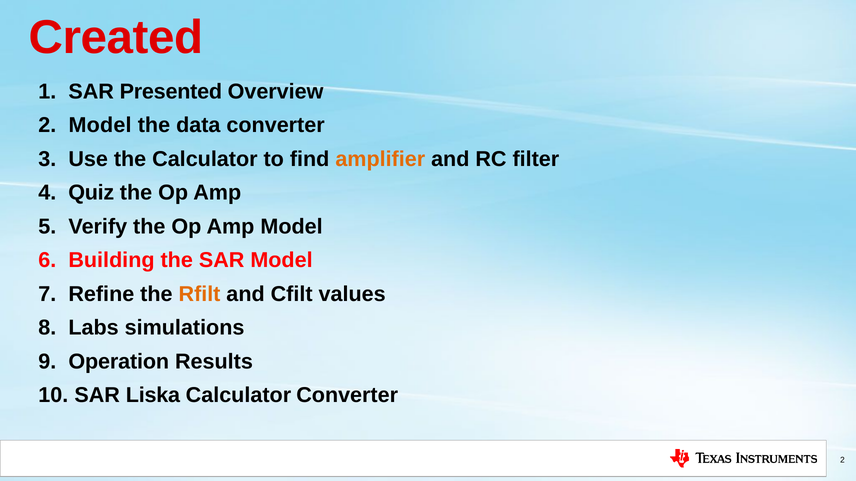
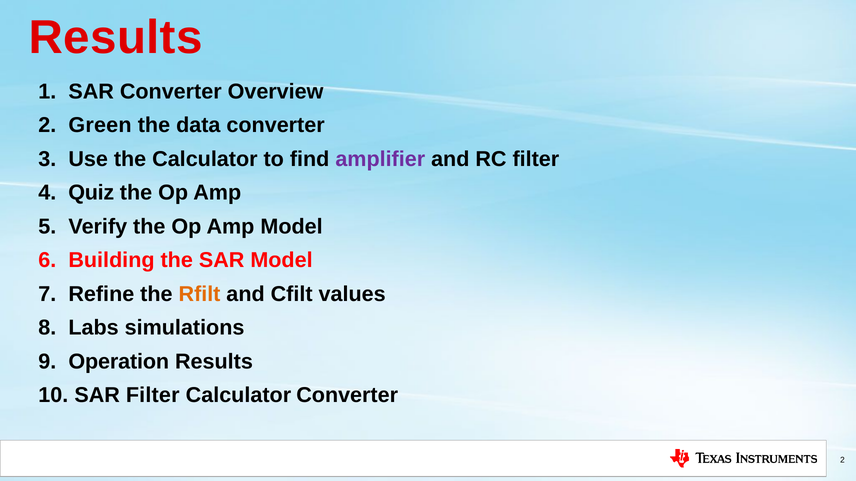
Created: Created -> Results (116, 37)
SAR Presented: Presented -> Converter (171, 92)
2 Model: Model -> Green (100, 125)
amplifier colour: orange -> purple (380, 159)
SAR Liska: Liska -> Filter (153, 396)
